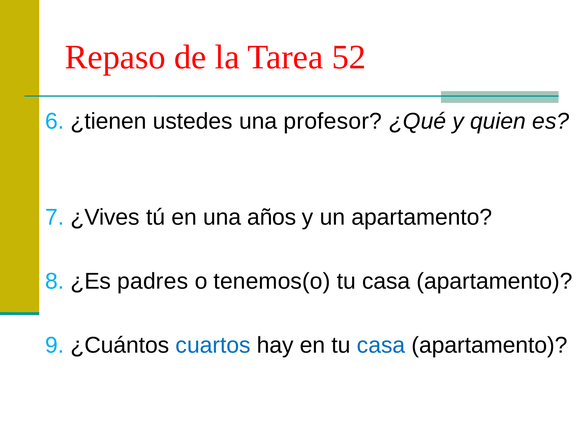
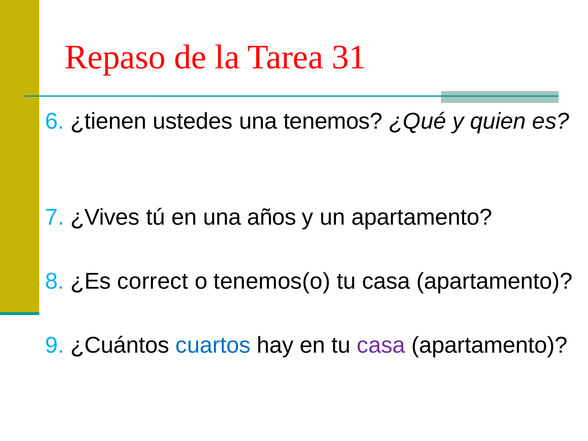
52: 52 -> 31 (349, 57)
profesor: profesor -> tenemos (333, 121)
padres: padres -> correct (153, 281)
casa colour: blue -> purple (381, 345)
